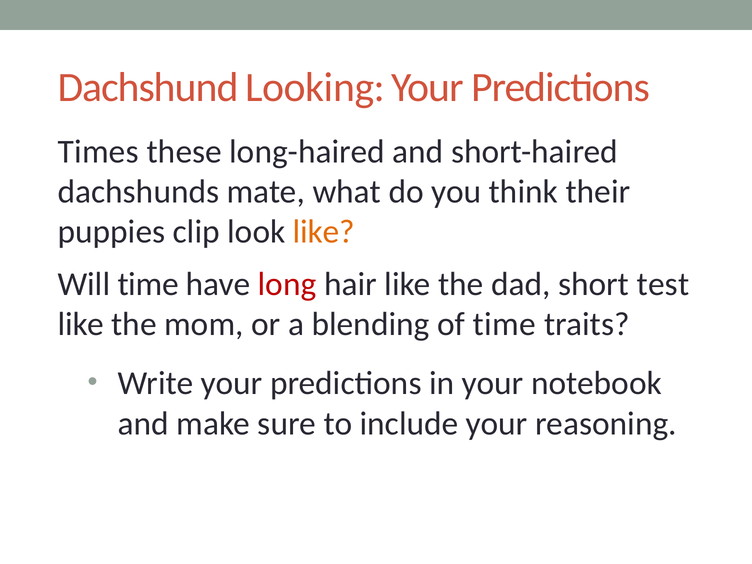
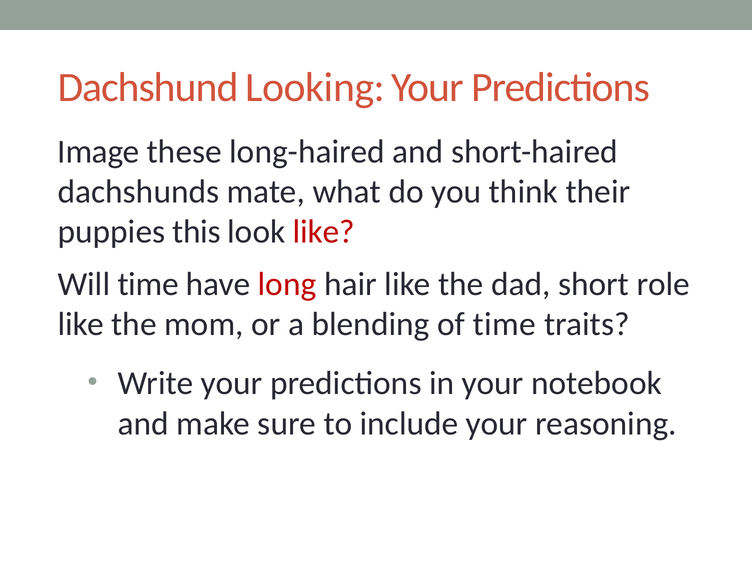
Times: Times -> Image (99, 151)
clip: clip -> this (196, 232)
like colour: orange -> red (324, 232)
test: test -> role (663, 284)
